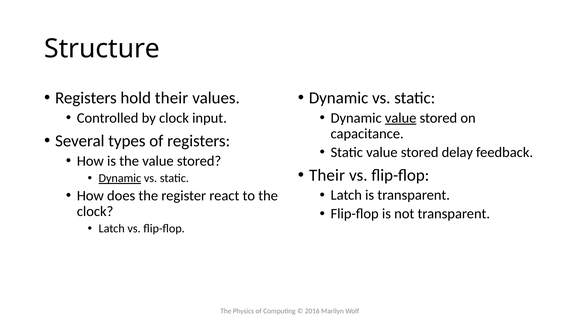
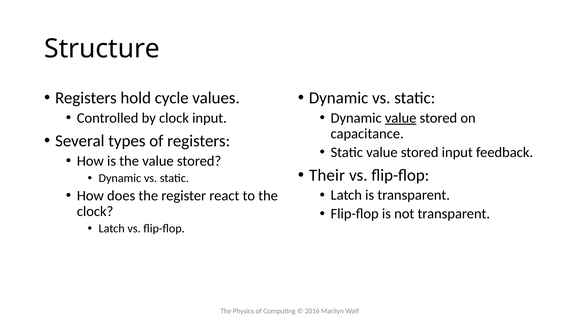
hold their: their -> cycle (172, 98)
stored delay: delay -> input (457, 152)
Dynamic underline: present -> none (120, 178)
